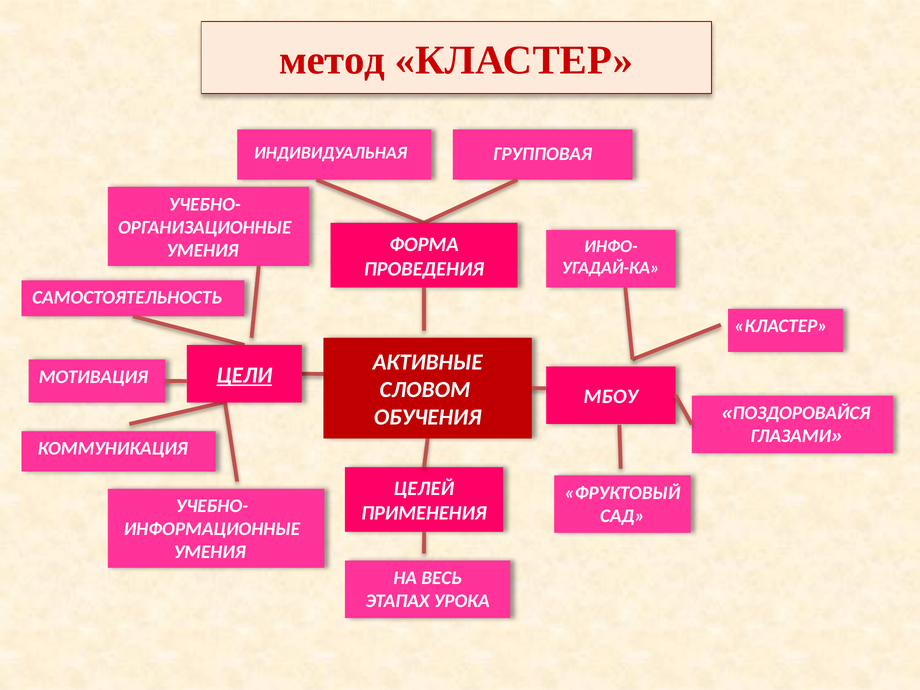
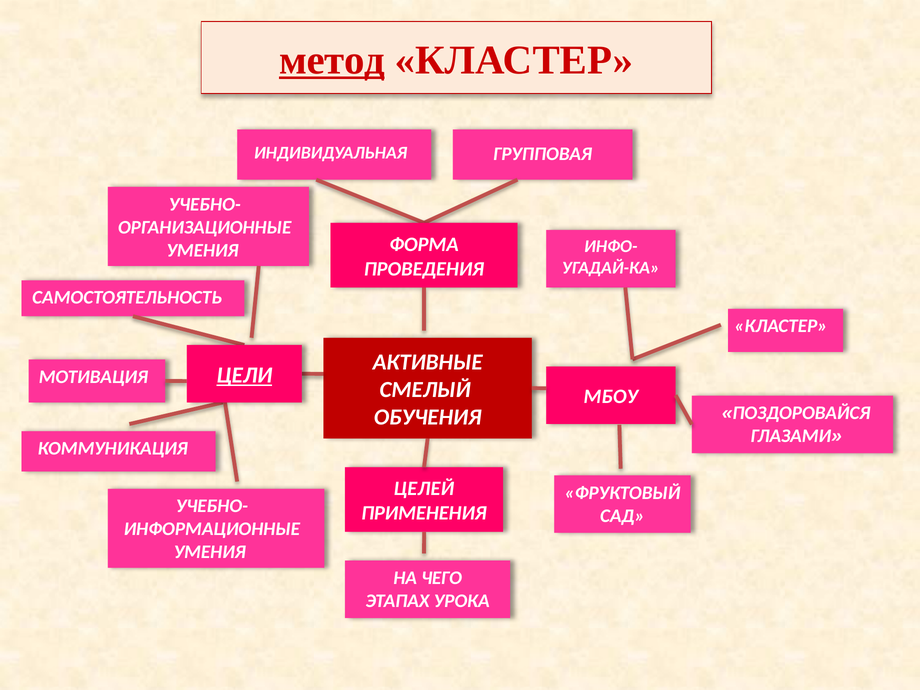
метод underline: none -> present (332, 60)
СЛОВОМ: СЛОВОМ -> СМЕЛЫЙ (425, 390)
ВЕСЬ: ВЕСЬ -> ЧЕГО (442, 578)
